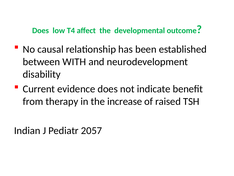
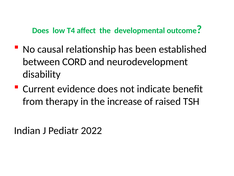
WITH: WITH -> CORD (74, 62)
2057: 2057 -> 2022 (92, 130)
